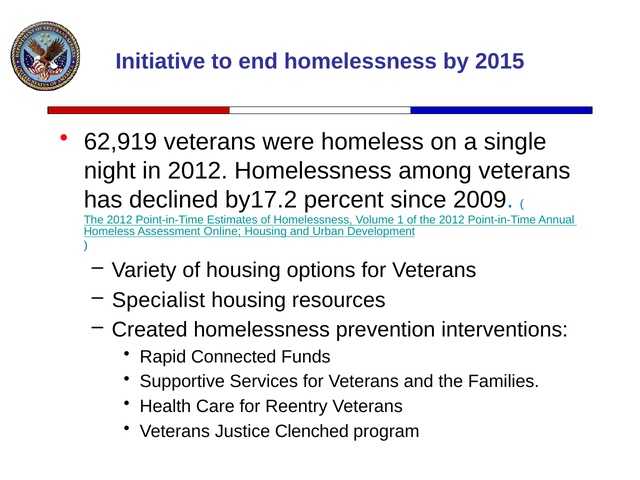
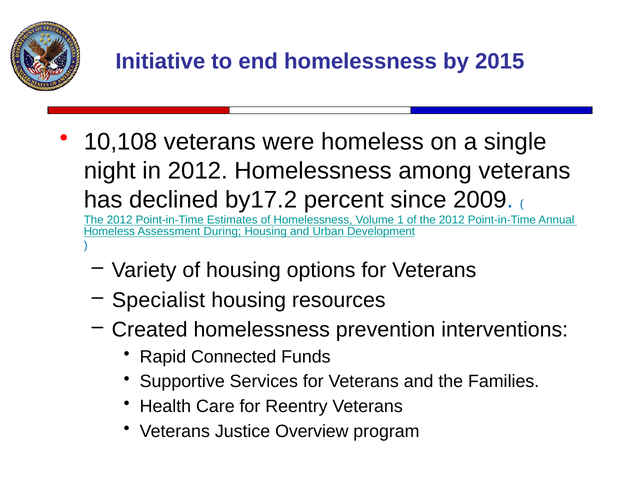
62,919: 62,919 -> 10,108 (120, 142)
Online: Online -> During (222, 232)
Clenched: Clenched -> Overview (312, 431)
